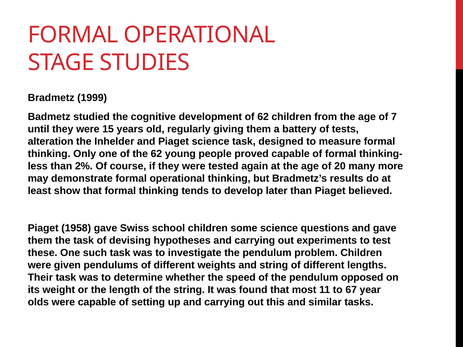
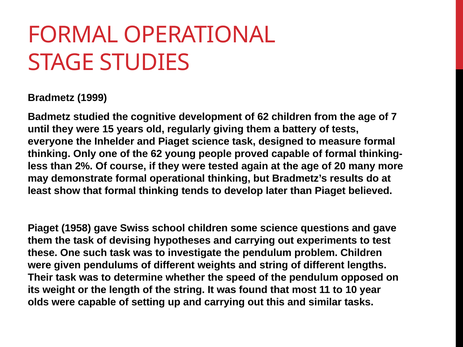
alteration: alteration -> everyone (51, 141)
67: 67 -> 10 (351, 290)
